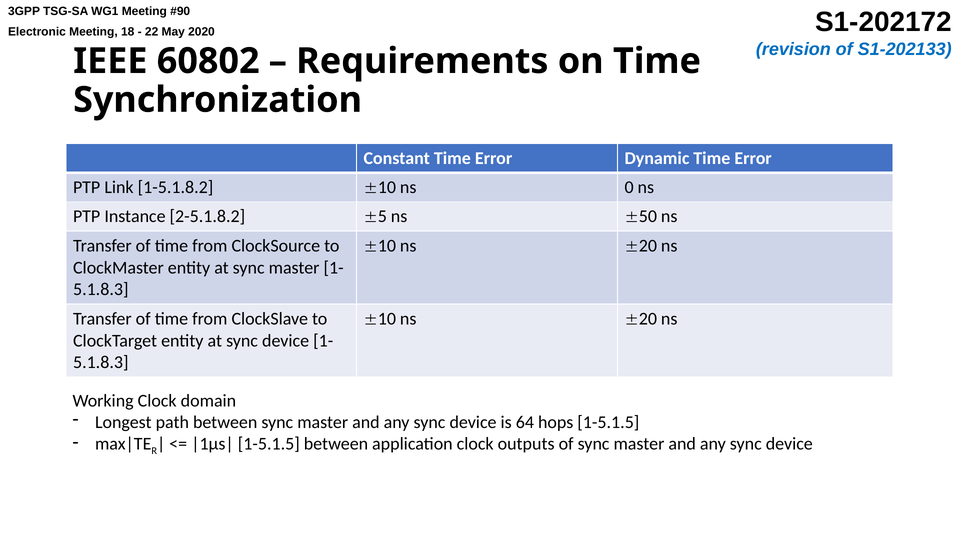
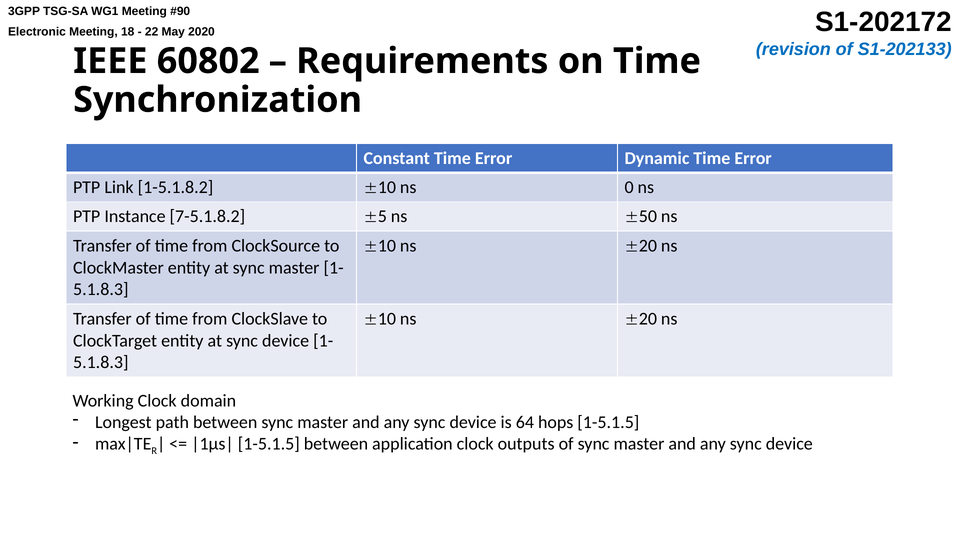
2-5.1.8.2: 2-5.1.8.2 -> 7-5.1.8.2 (207, 217)
